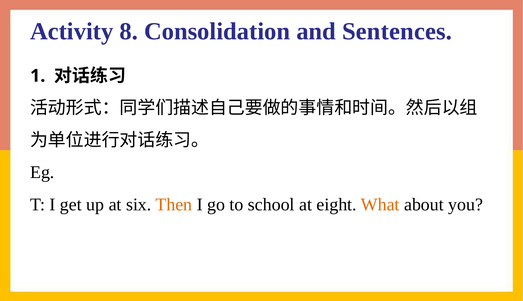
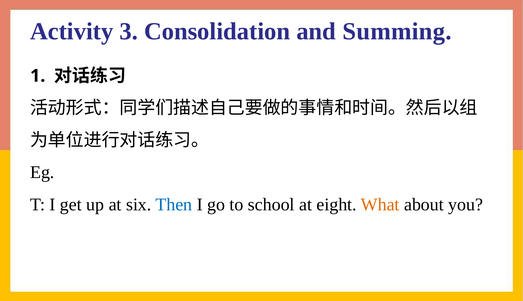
8: 8 -> 3 (129, 32)
Sentences: Sentences -> Summing (397, 32)
Then colour: orange -> blue (174, 205)
